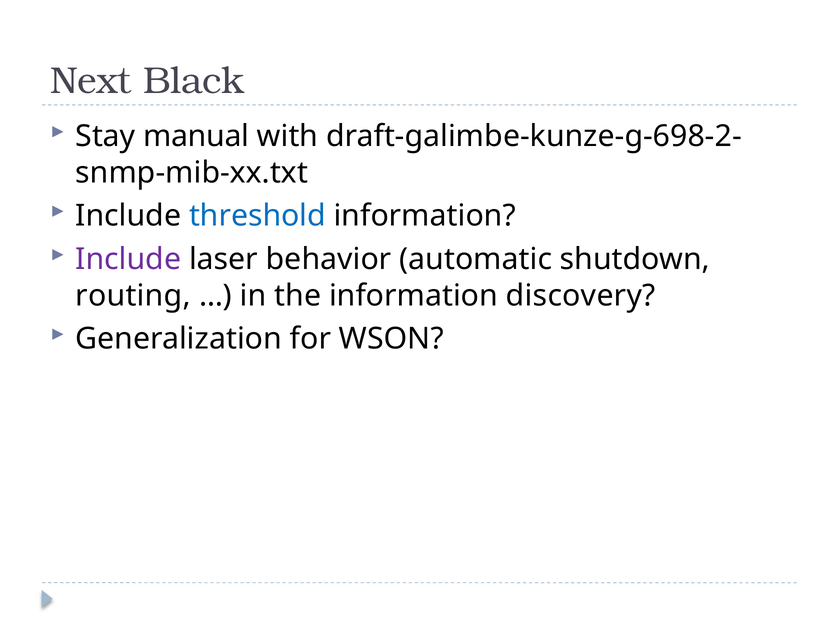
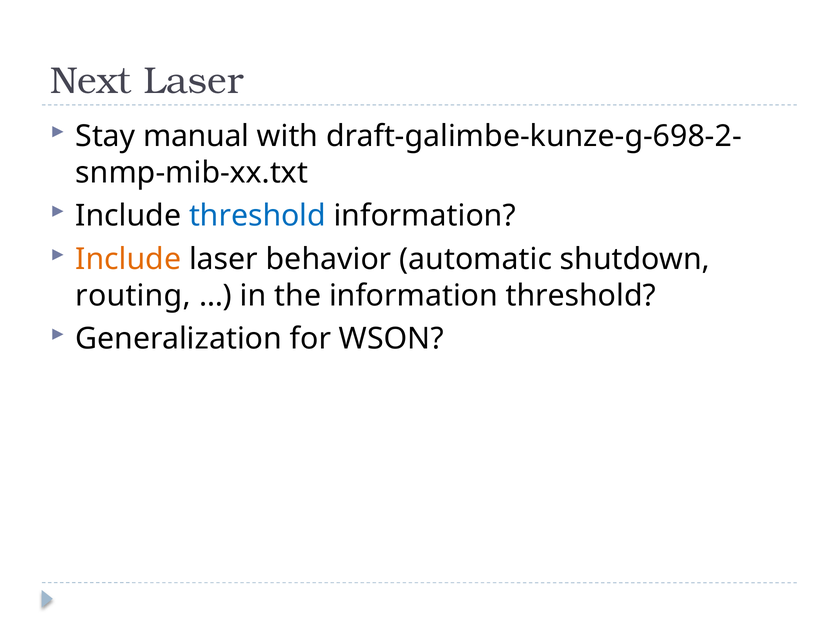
Next Black: Black -> Laser (194, 81)
Include colour: purple -> orange (128, 259)
information discovery: discovery -> threshold (581, 296)
